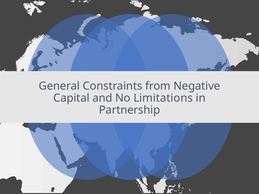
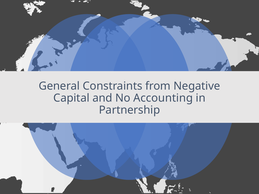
Limitations: Limitations -> Accounting (163, 98)
